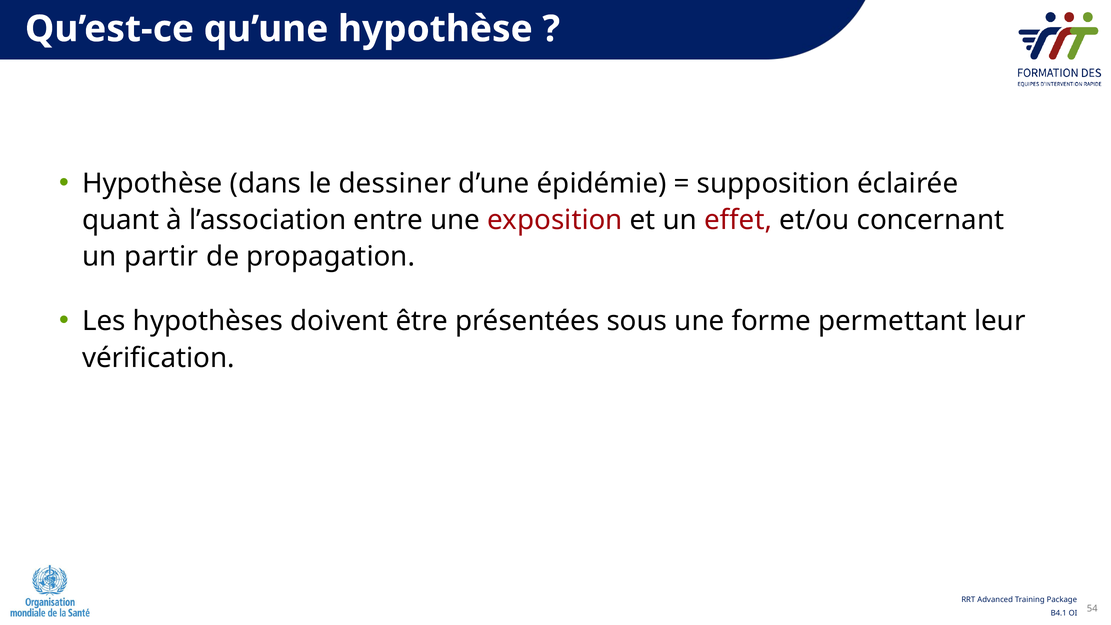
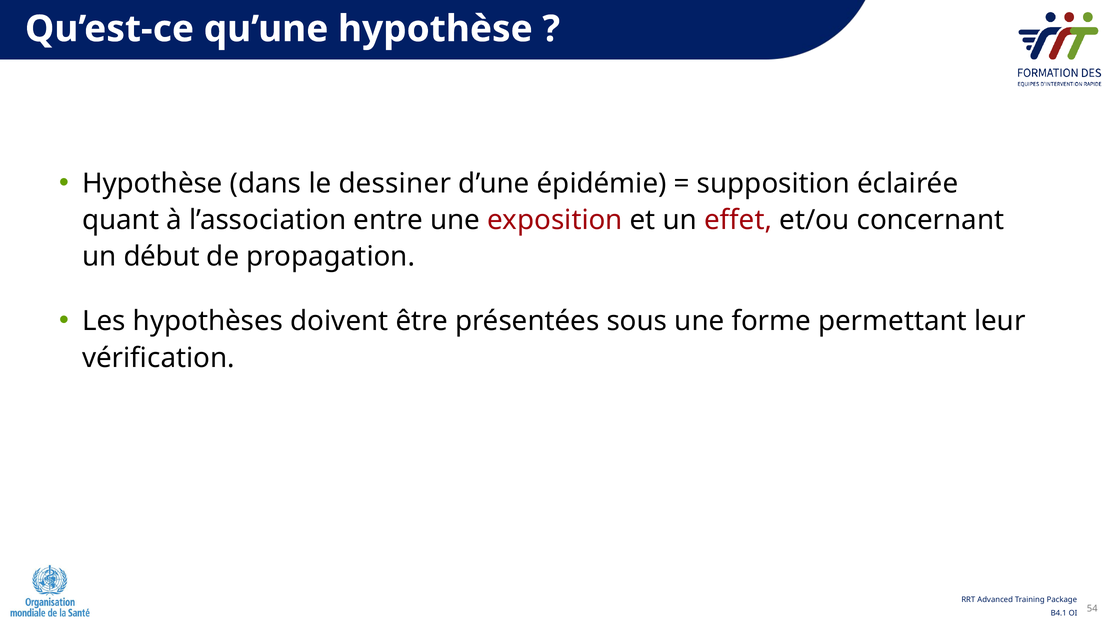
partir: partir -> début (162, 257)
